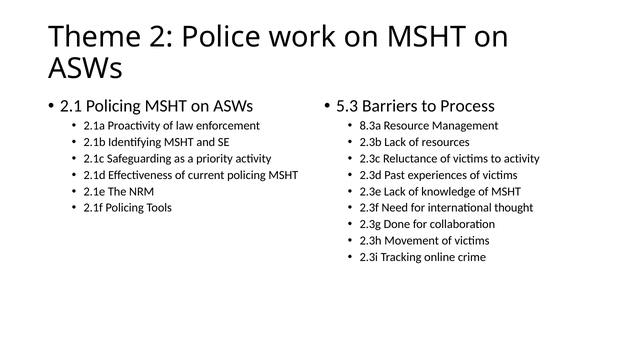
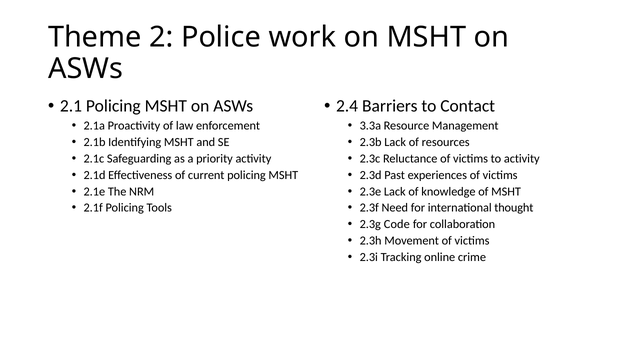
5.3: 5.3 -> 2.4 (347, 106)
Process: Process -> Contact (468, 106)
8.3a: 8.3a -> 3.3a (370, 126)
Done: Done -> Code (397, 224)
